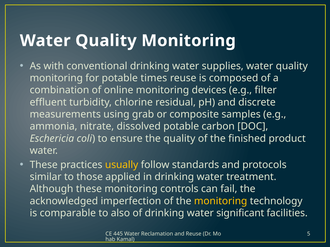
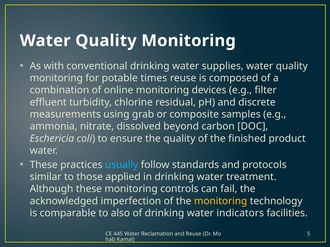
dissolved potable: potable -> beyond (181, 127)
usually colour: yellow -> light blue (122, 165)
significant: significant -> indicators (240, 213)
